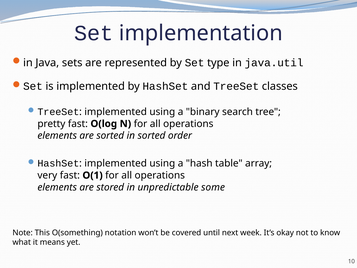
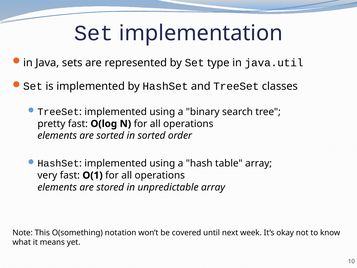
unpredictable some: some -> array (213, 187)
